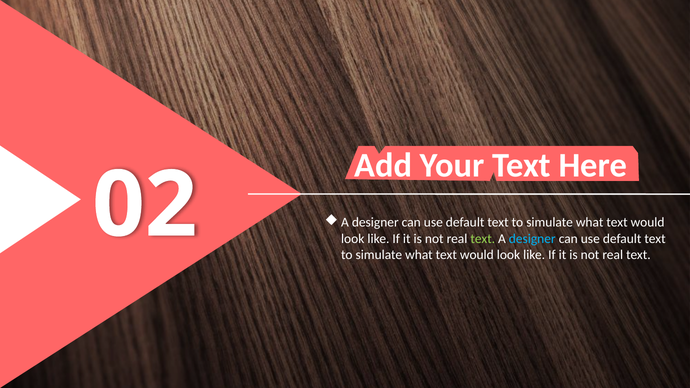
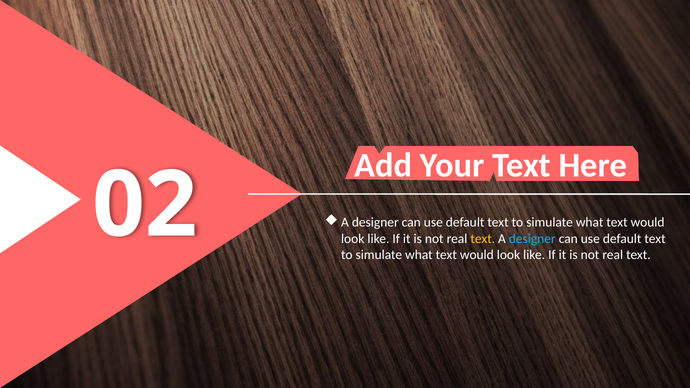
text colour: light green -> yellow (483, 239)
